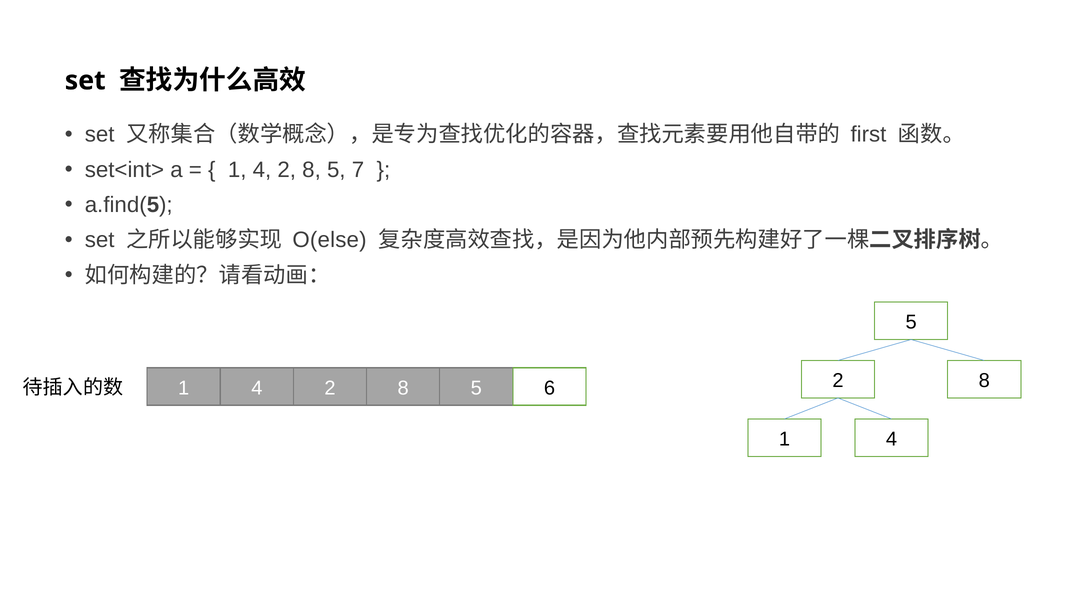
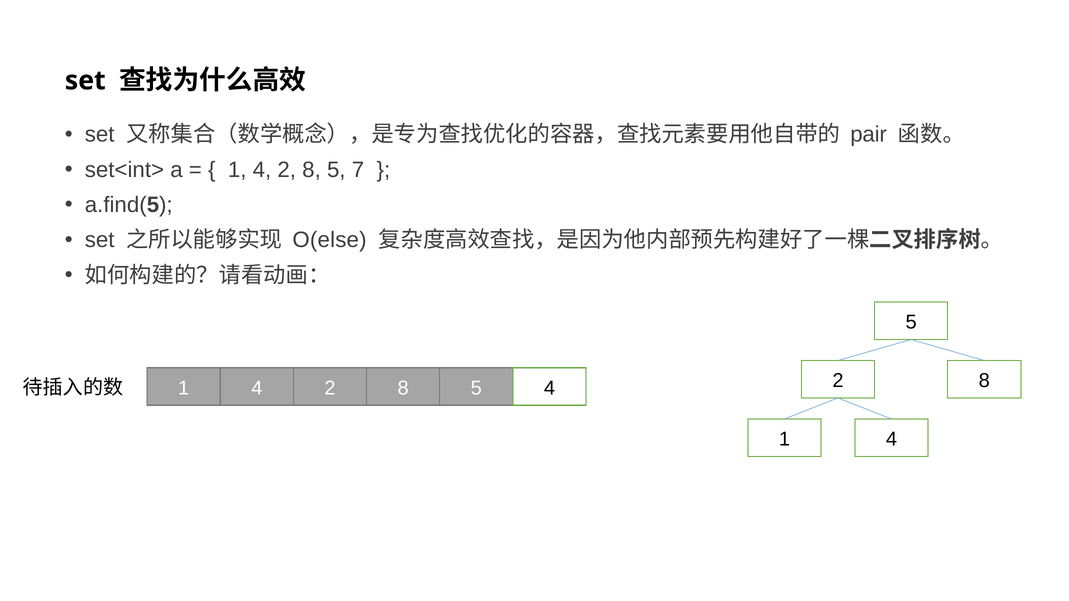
first: first -> pair (869, 135)
5 6: 6 -> 4 (549, 388)
